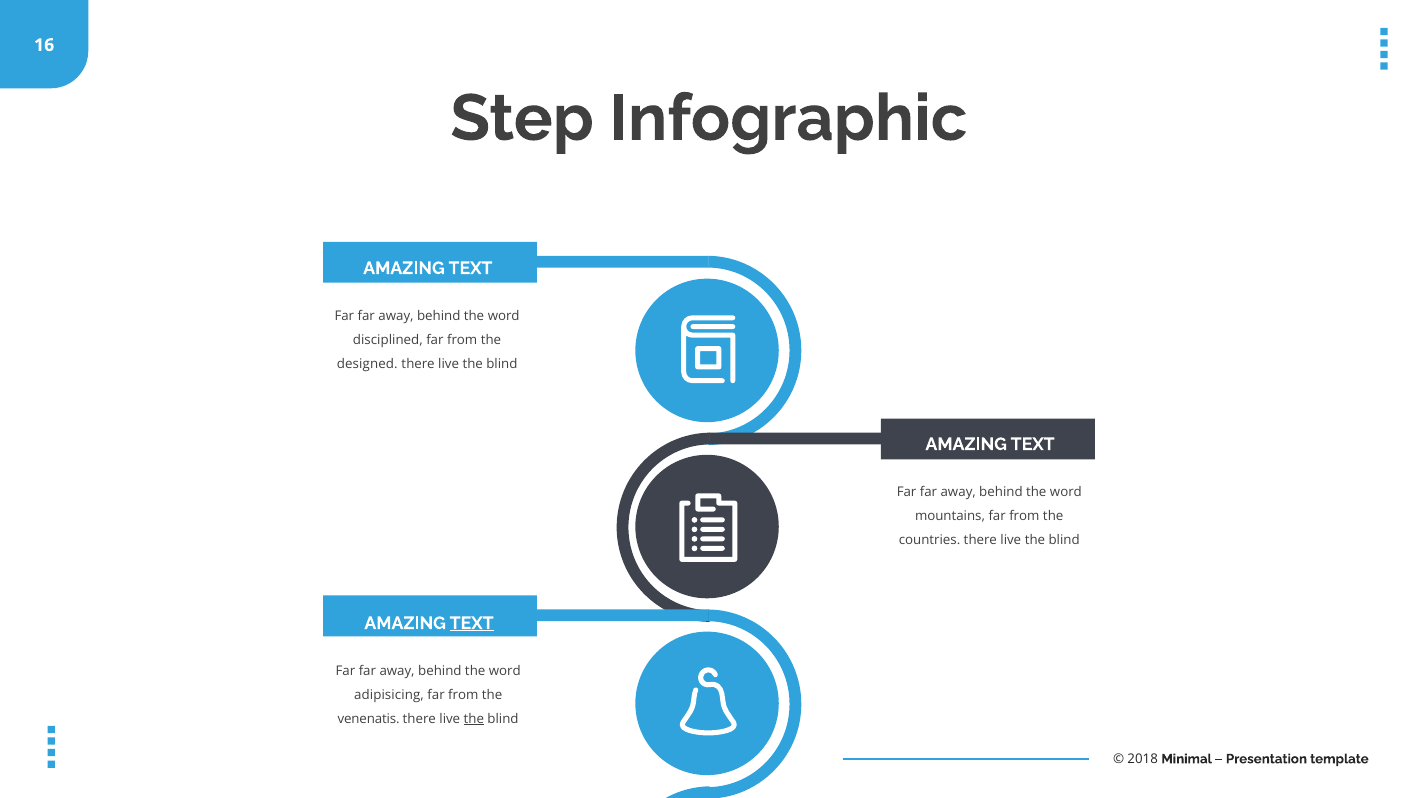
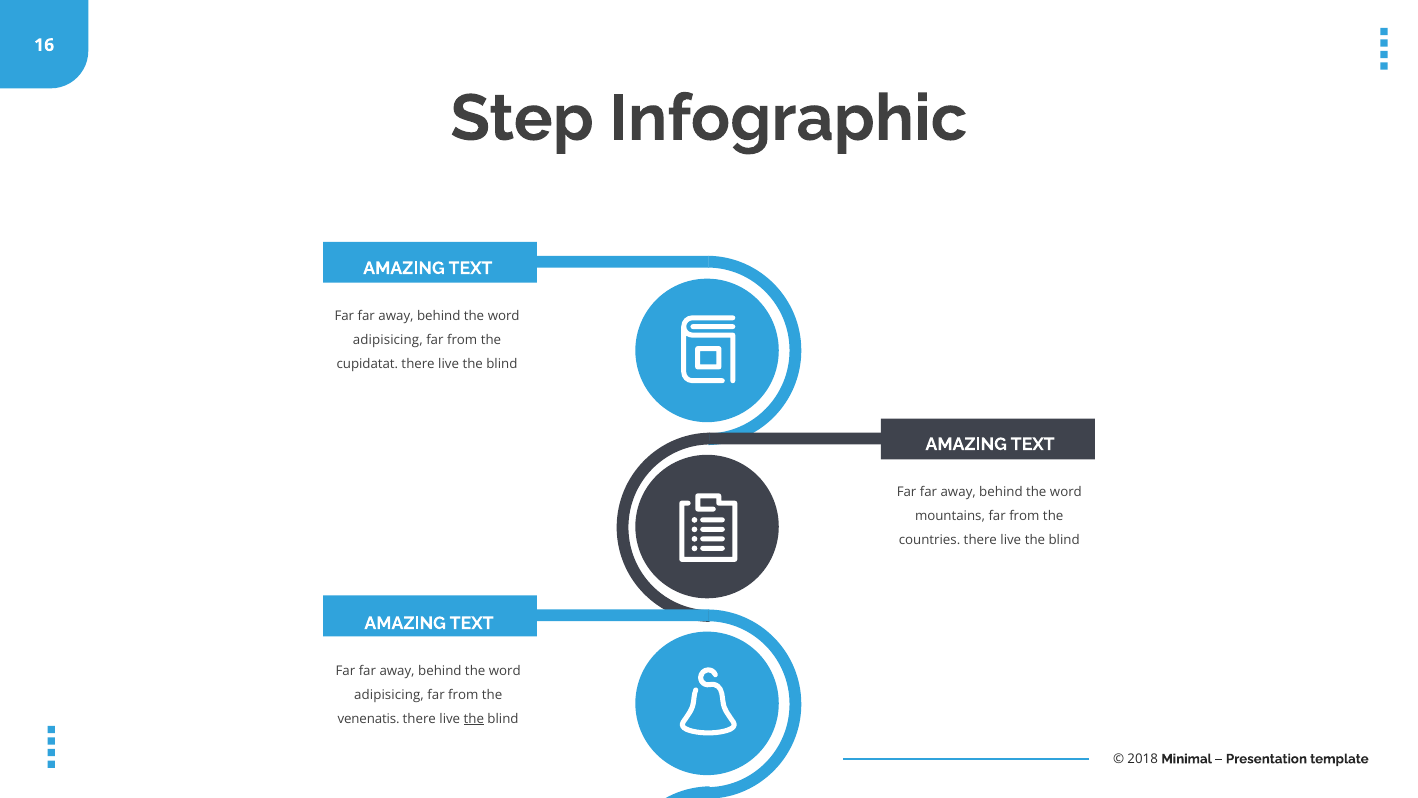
disciplined: disciplined -> adipisicing (388, 340)
designed: designed -> cupidatat (367, 364)
TEXT underline: present -> none (472, 623)
